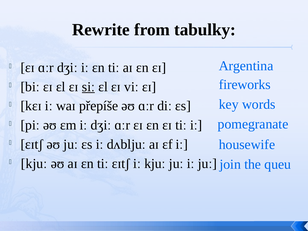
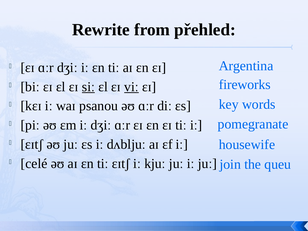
tabulky: tabulky -> přehled (205, 30)
viː underline: none -> present (131, 87)
přepíše: přepíše -> psanou (99, 106)
kjuː: kjuː -> celé (34, 164)
